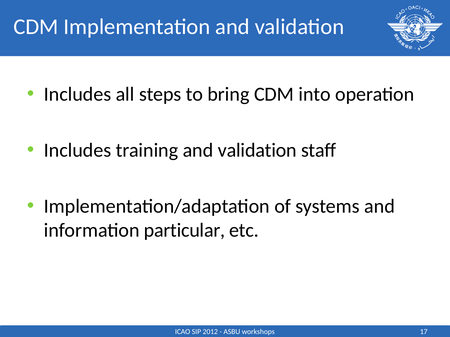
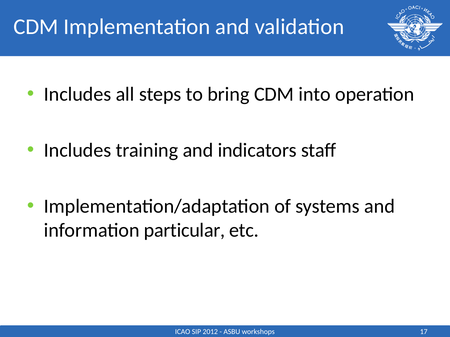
training and validation: validation -> indicators (257, 150)
